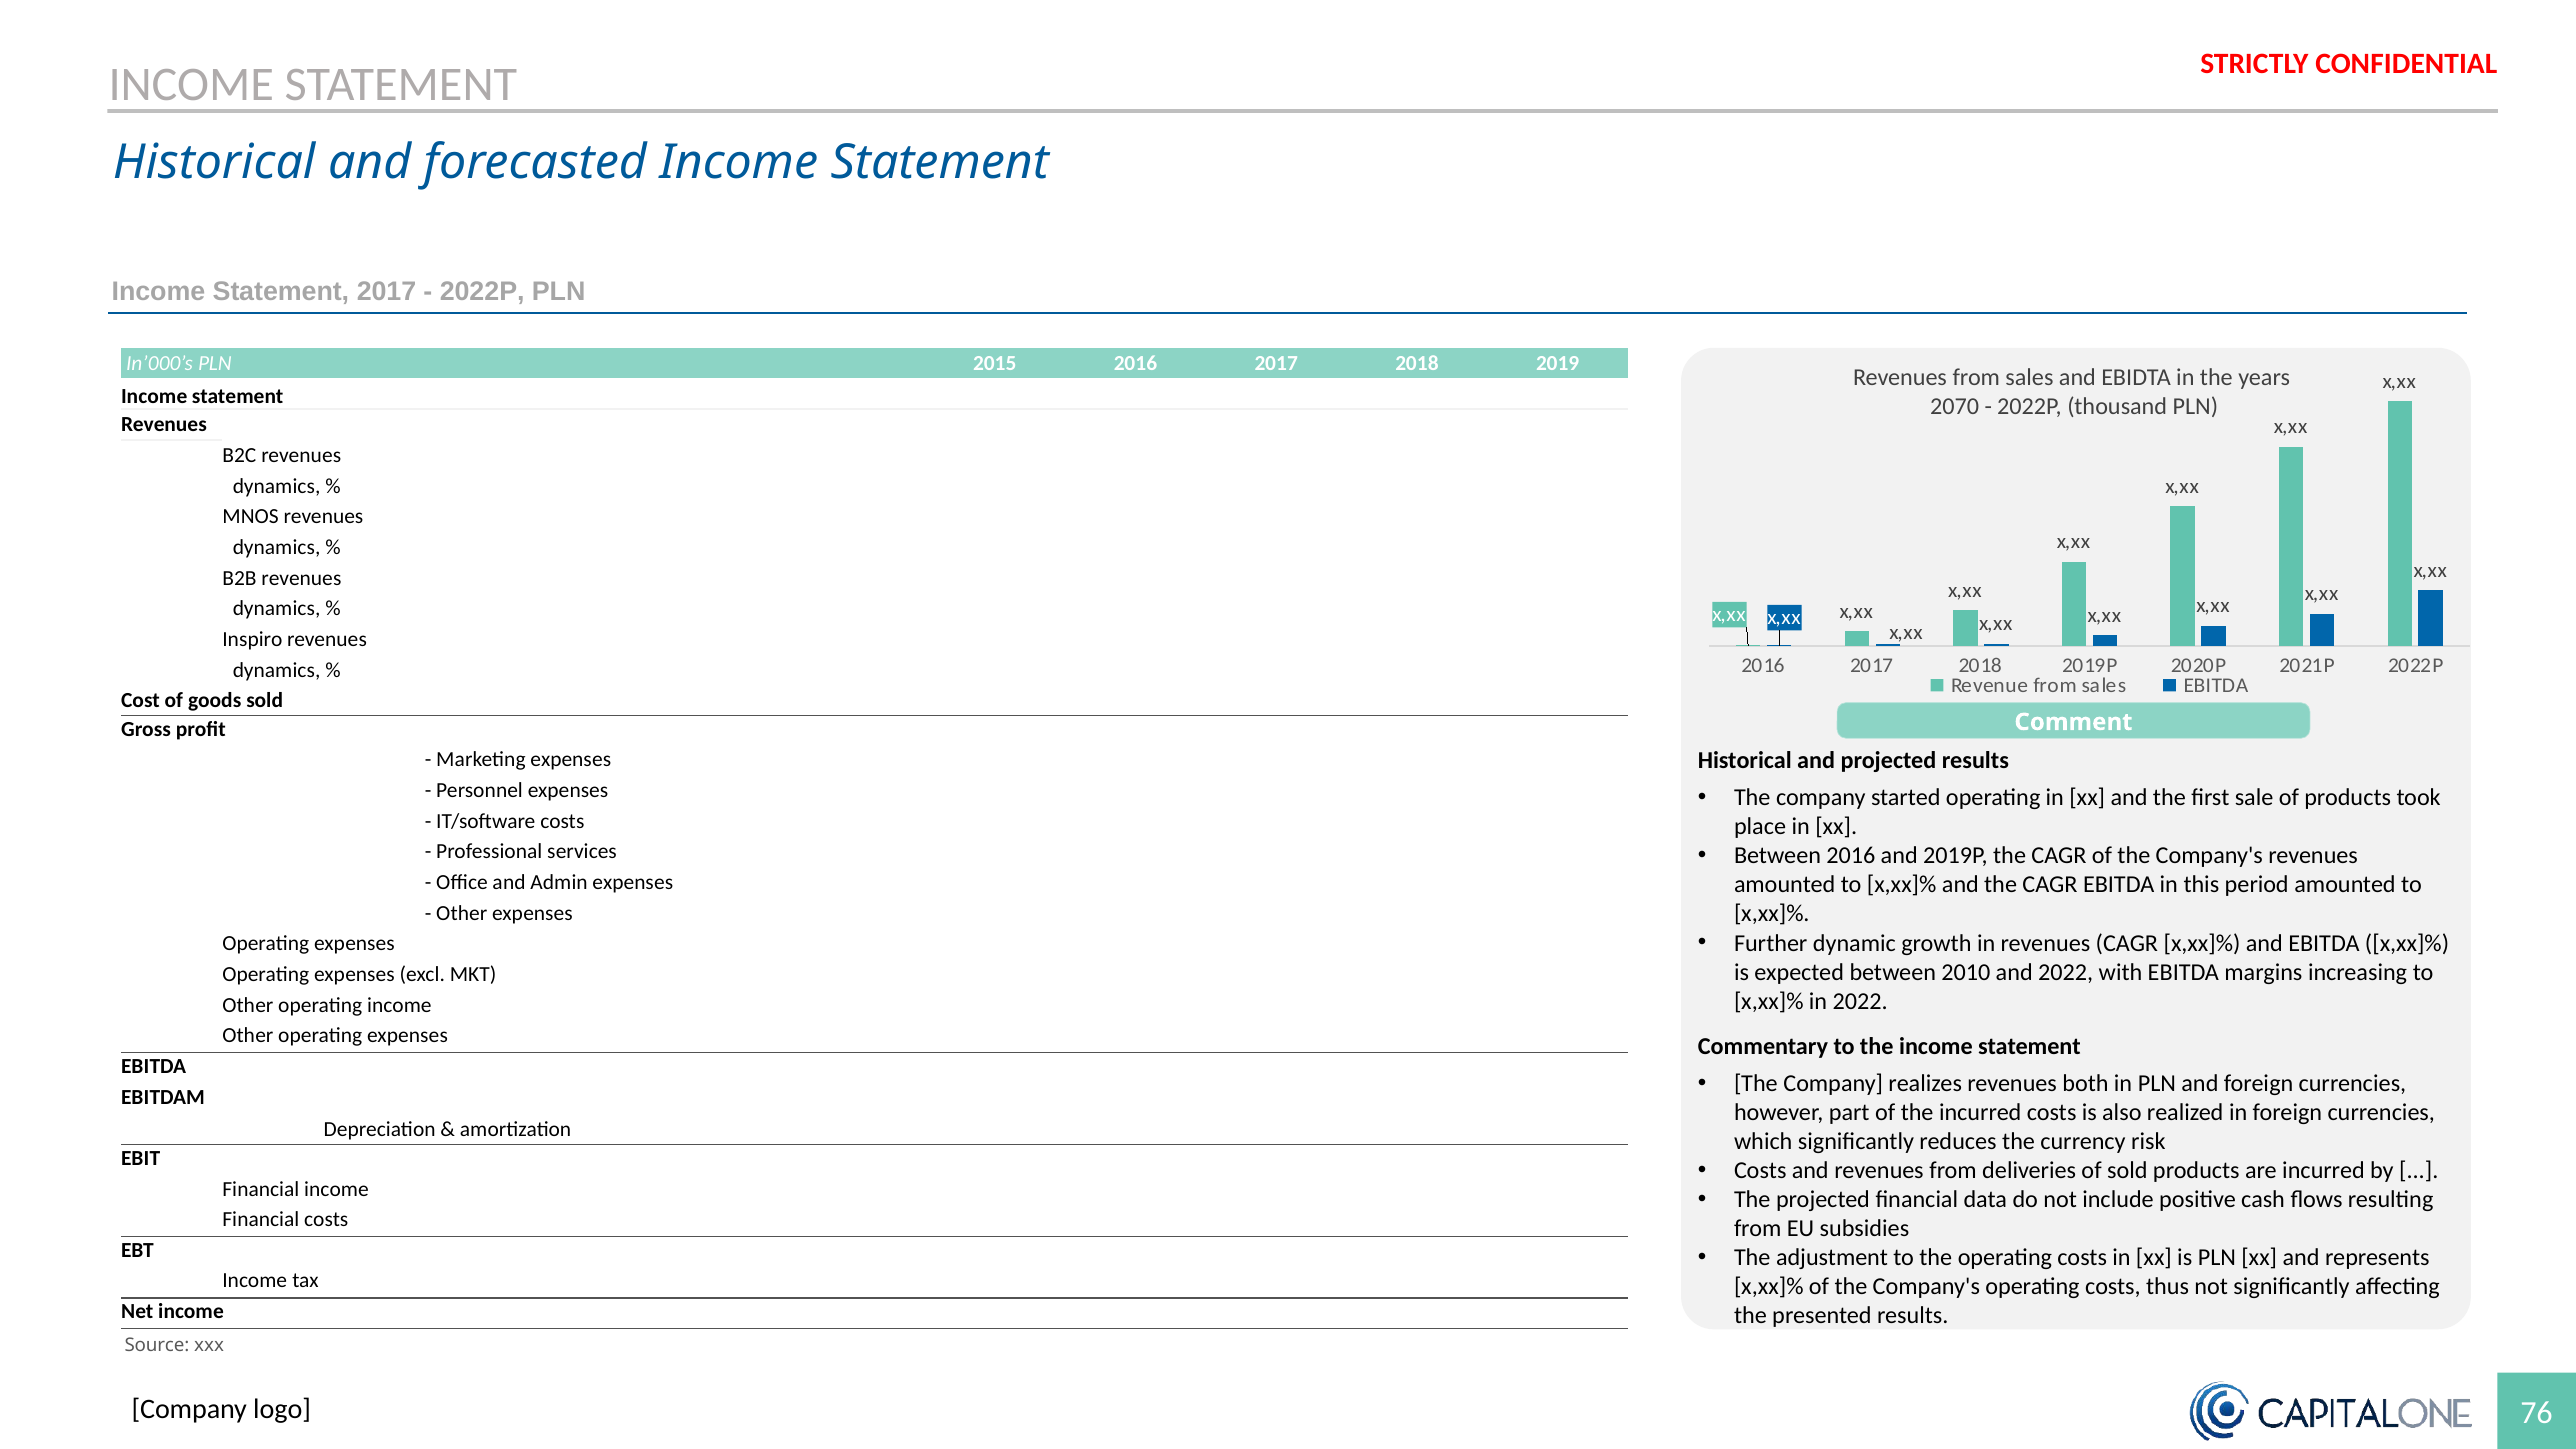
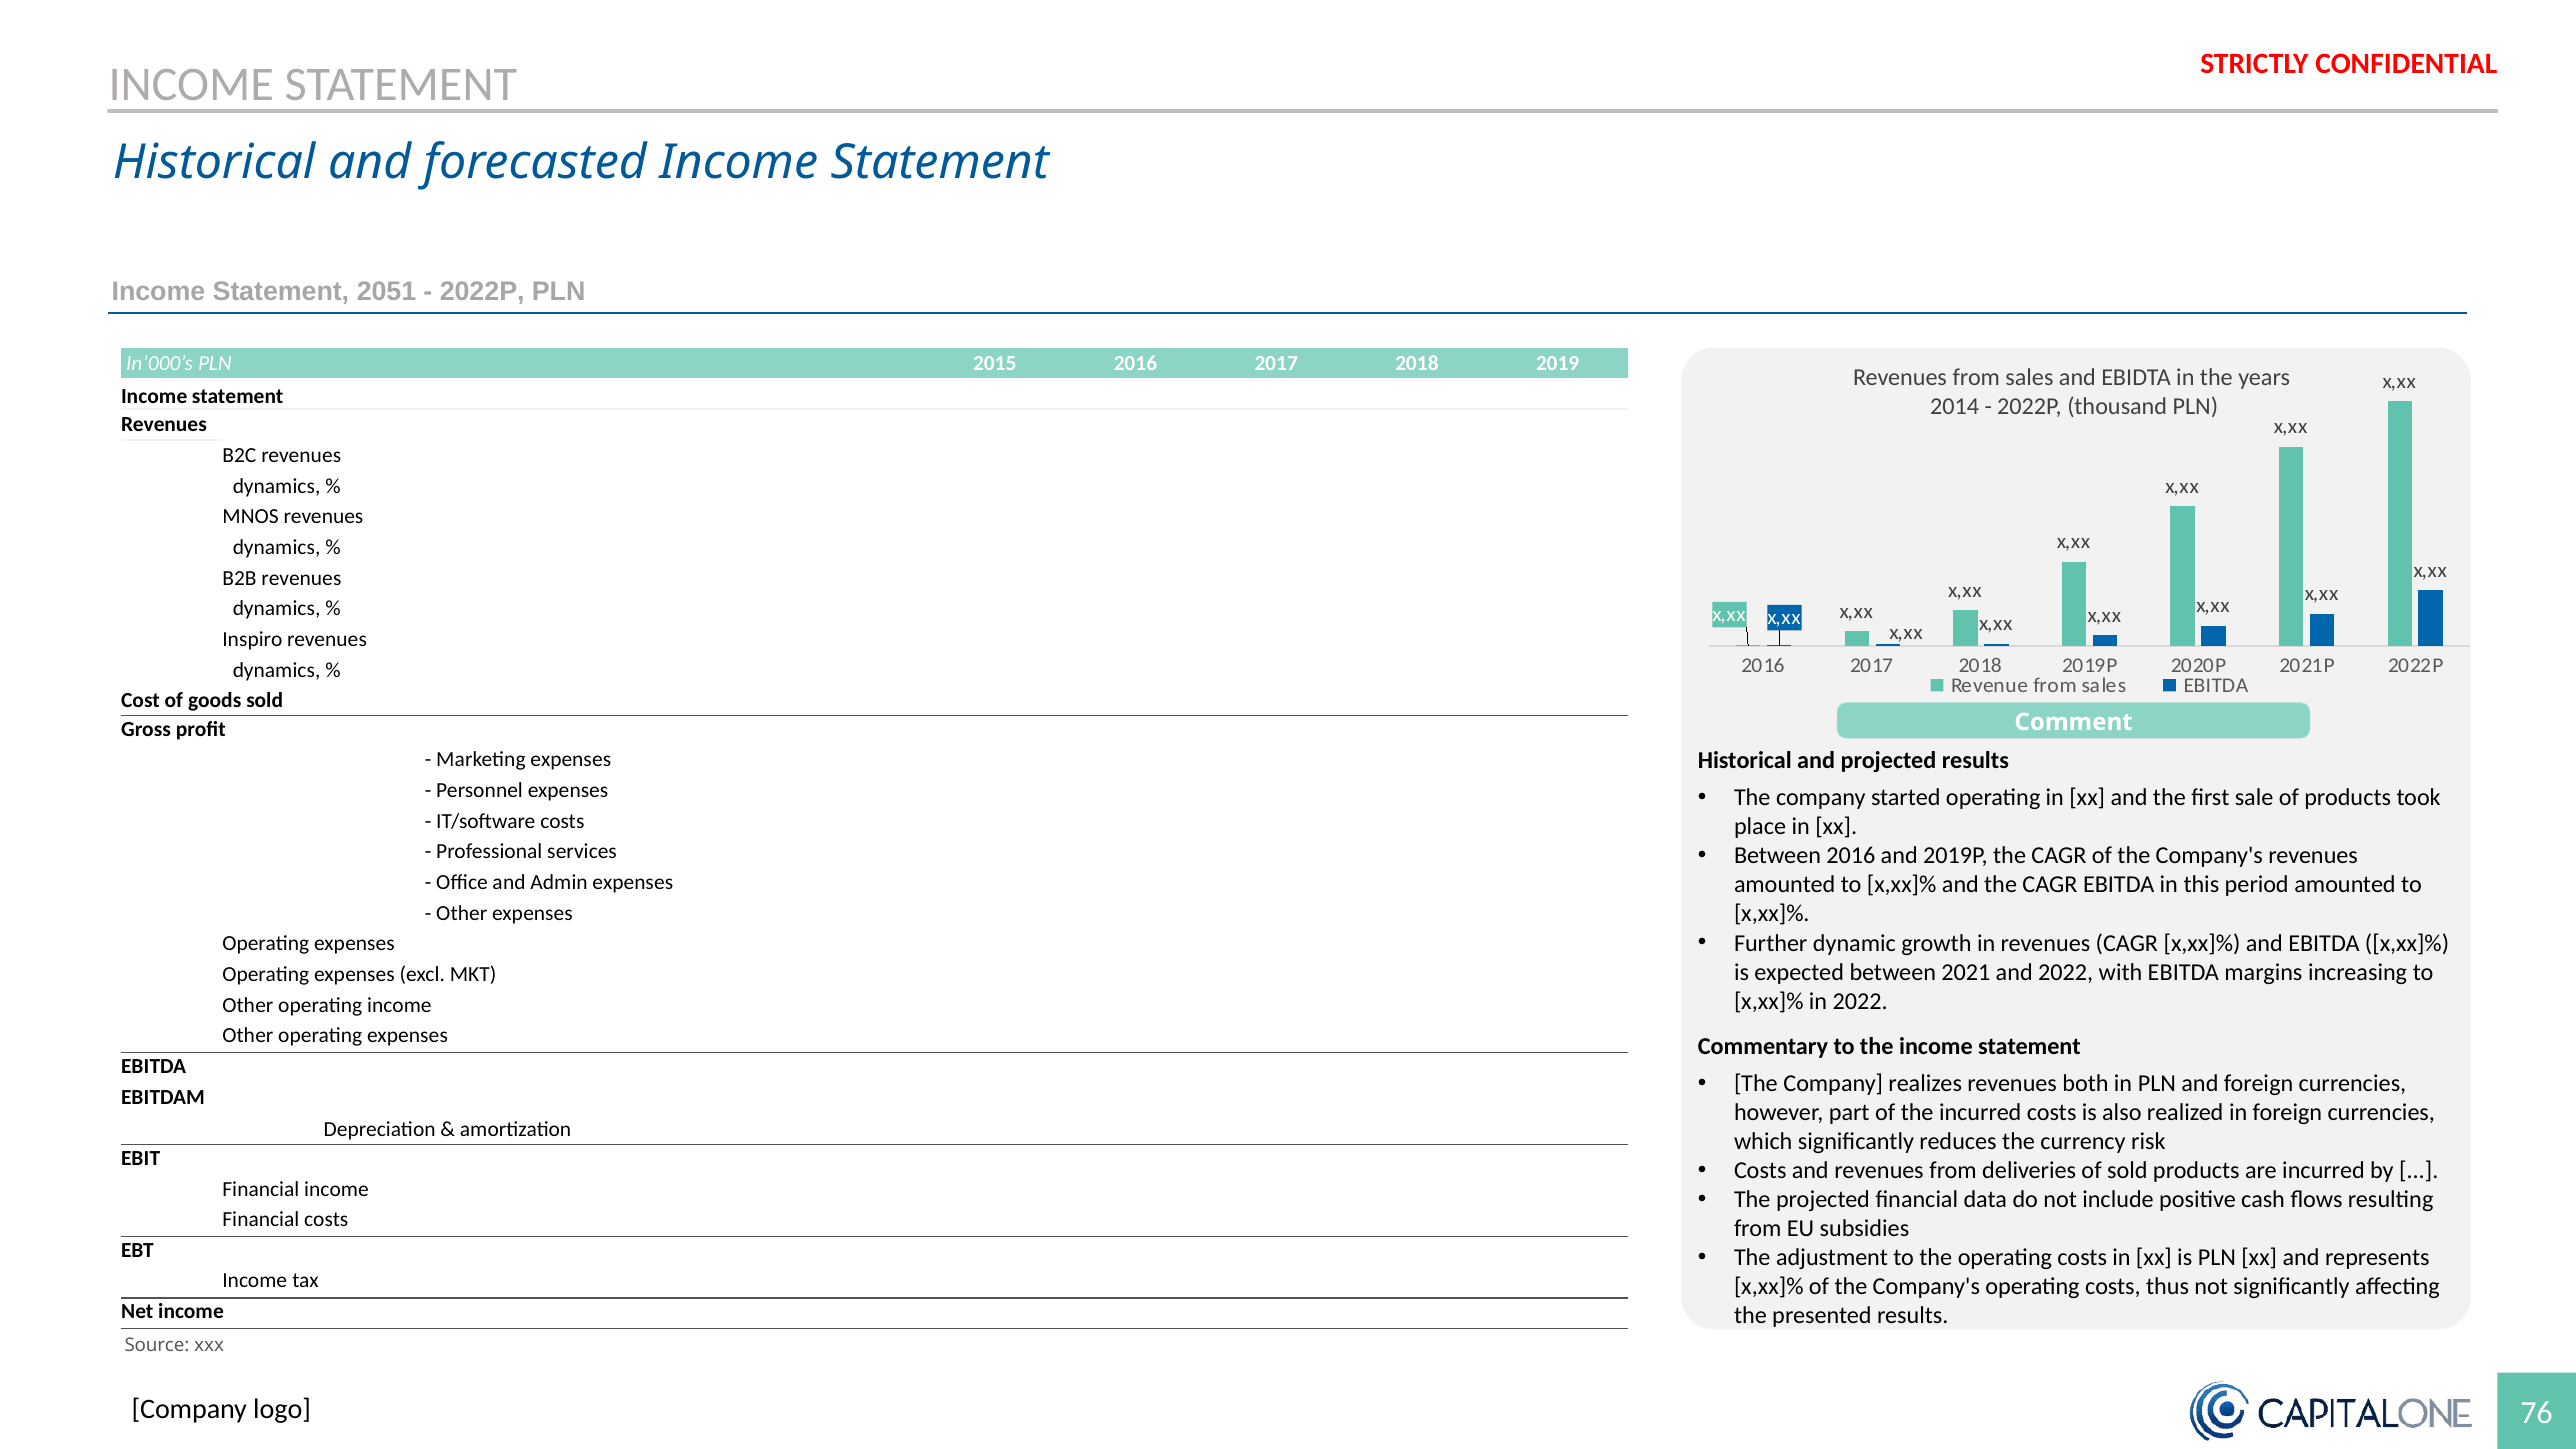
Statement 2017: 2017 -> 2051 (387, 292)
2070: 2070 -> 2014 (1955, 407)
2010: 2010 -> 2021 (1966, 972)
